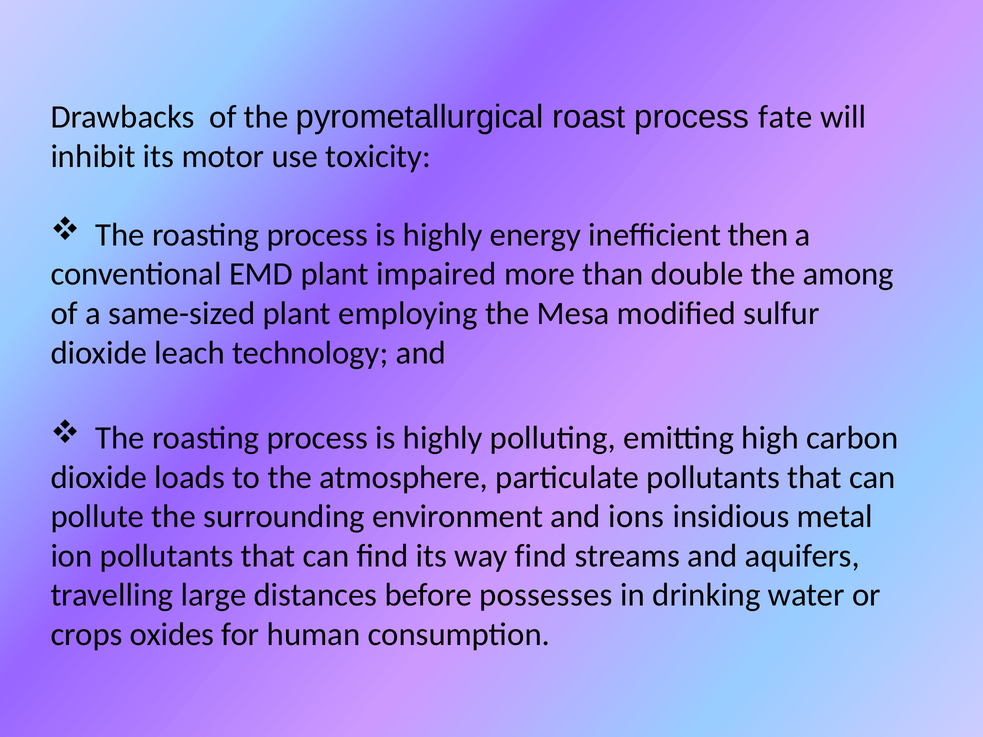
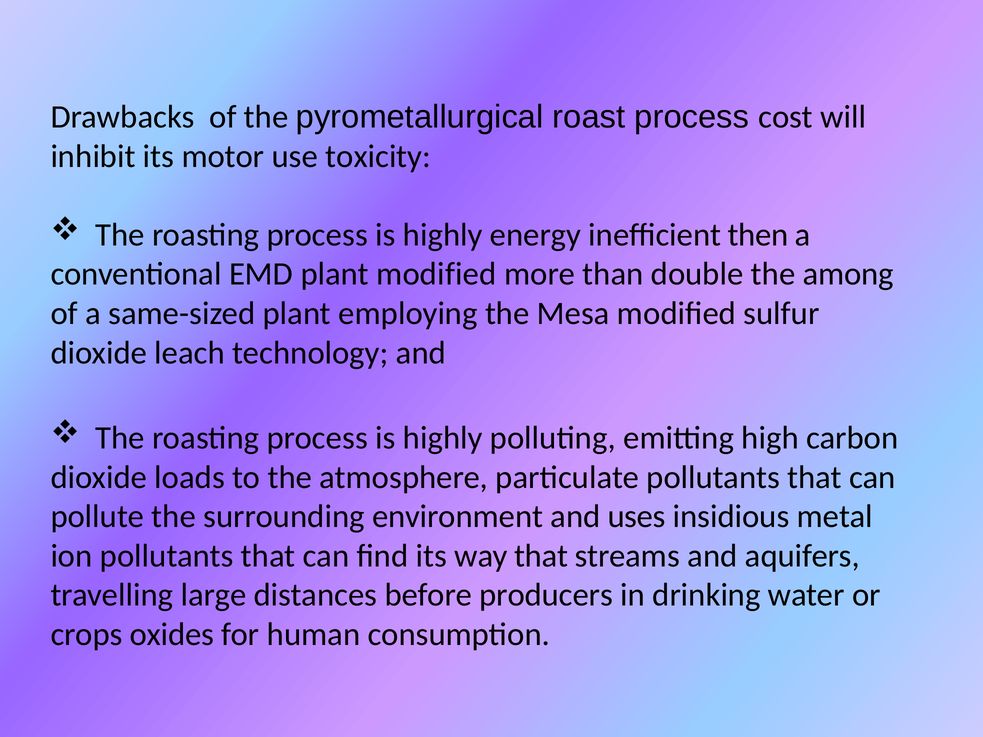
fate: fate -> cost (786, 117)
plant impaired: impaired -> modified (436, 274)
ions: ions -> uses (637, 517)
way find: find -> that (541, 556)
possesses: possesses -> producers (546, 595)
